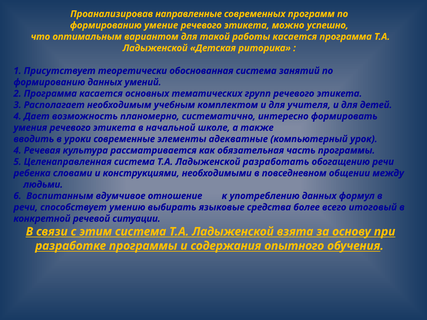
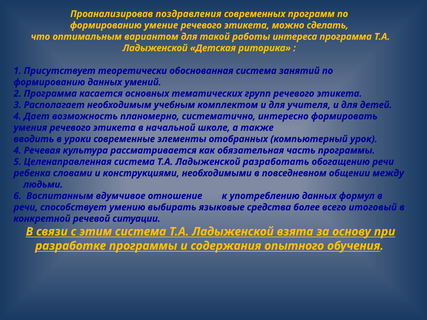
направленные: направленные -> поздравления (188, 14)
успешно: успешно -> сделать (328, 25)
работы касается: касается -> интереса (295, 37)
адекватные: адекватные -> отобранных (238, 139)
